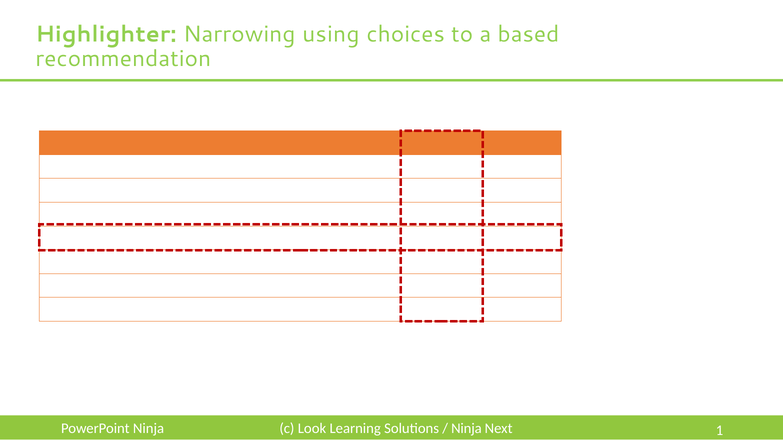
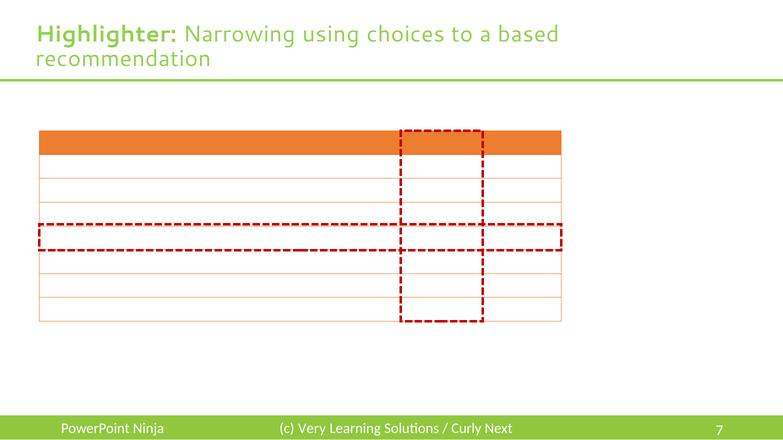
Look: Look -> Very (312, 429)
Ninja: Ninja -> Curly (466, 429)
1: 1 -> 7 (720, 431)
